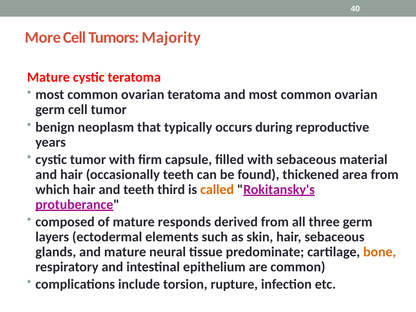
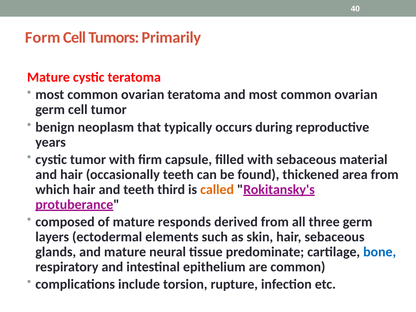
More: More -> Form (43, 38)
Majority: Majority -> Primarily (171, 38)
bone colour: orange -> blue (380, 252)
